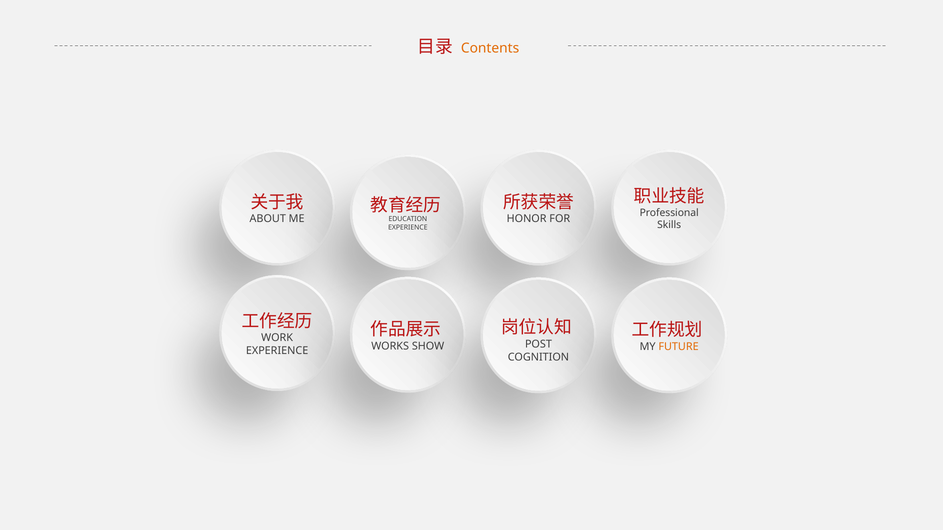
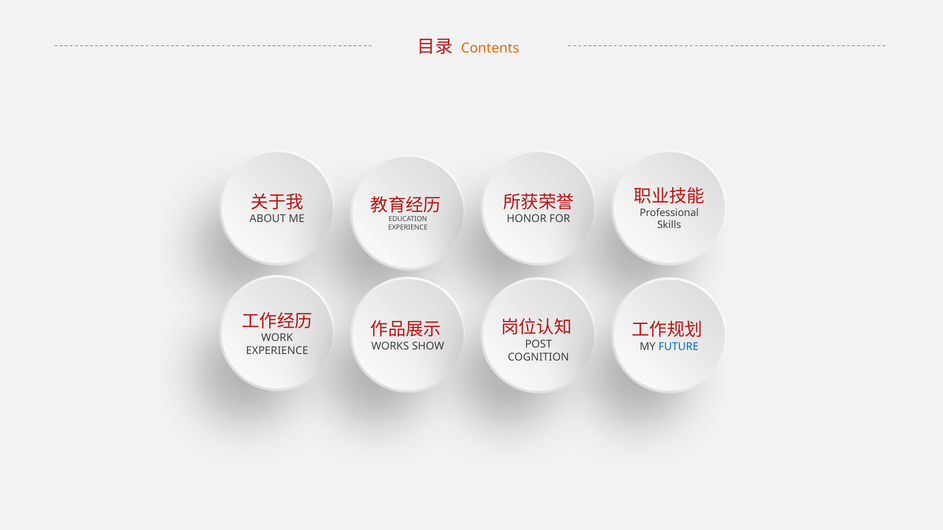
FUTURE colour: orange -> blue (679, 347)
